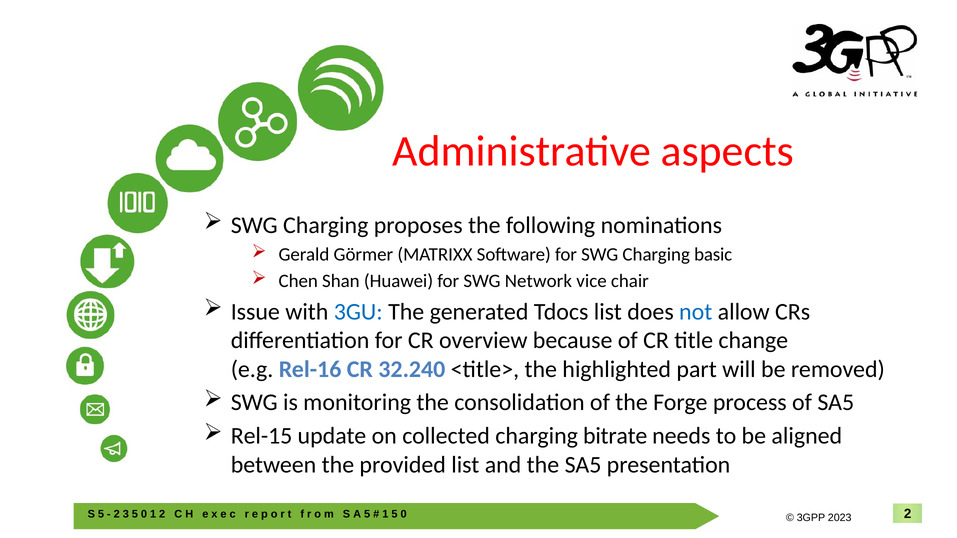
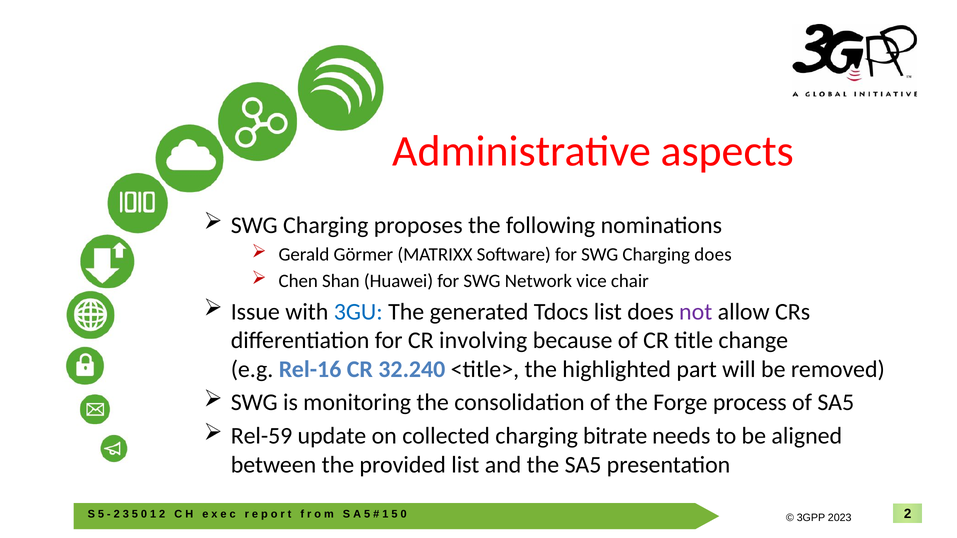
Charging basic: basic -> does (713, 255)
not colour: blue -> purple (696, 312)
overview: overview -> involving (483, 341)
Rel-15: Rel-15 -> Rel-59 (262, 436)
